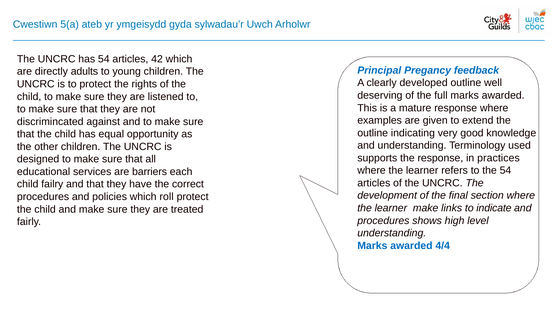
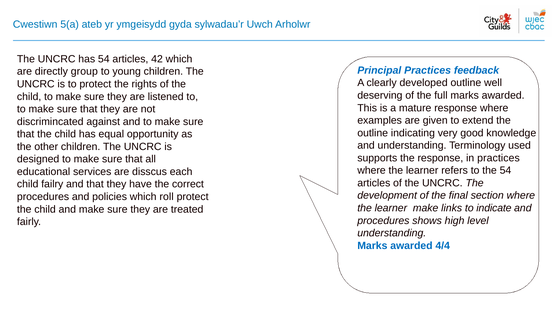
Principal Pregancy: Pregancy -> Practices (428, 70)
adults: adults -> group (84, 71)
barriers: barriers -> disscus (150, 172)
